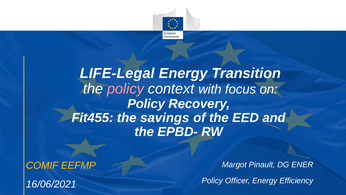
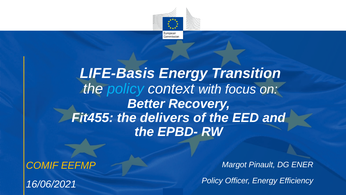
LIFE-Legal: LIFE-Legal -> LIFE-Basis (117, 73)
policy colour: pink -> light blue (126, 89)
Policy: Policy -> Better (146, 104)
savings: savings -> delivers (165, 118)
